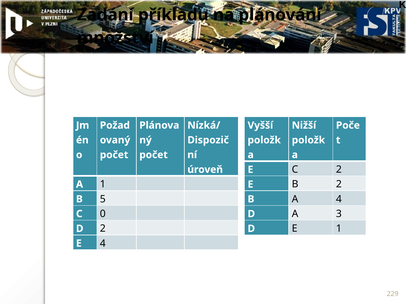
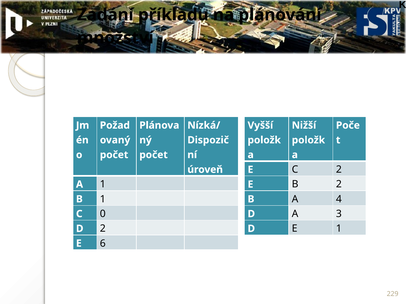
5: 5 -> 1 (103, 199)
E 4: 4 -> 6 (103, 244)
